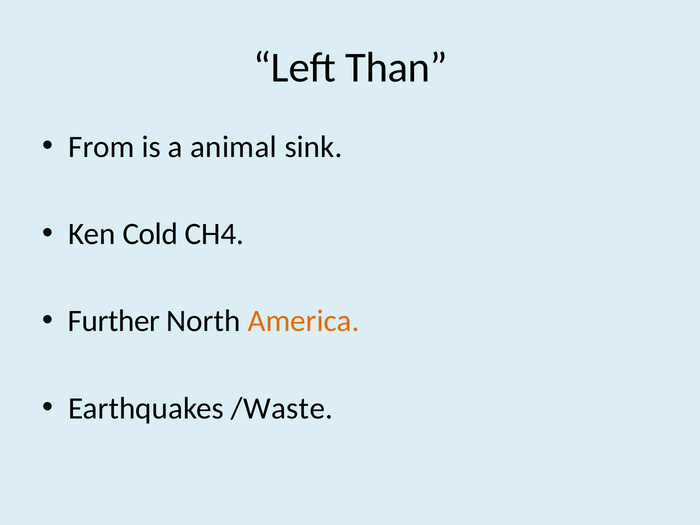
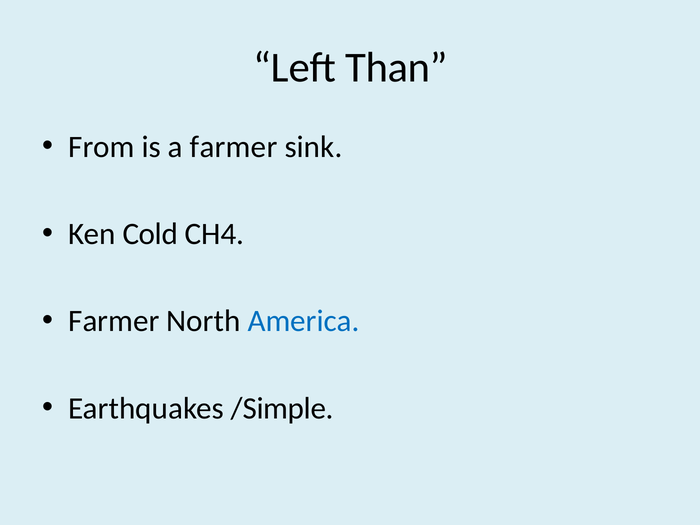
a animal: animal -> farmer (234, 147)
Further: Further -> Farmer (114, 321)
America colour: orange -> blue (304, 321)
/Waste: /Waste -> /Simple (282, 408)
